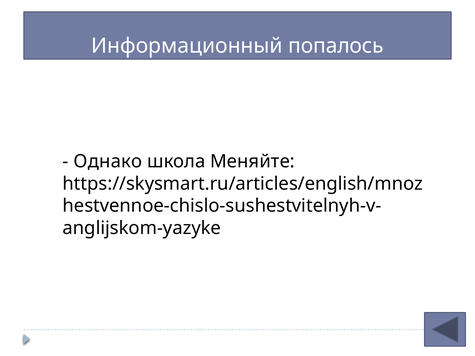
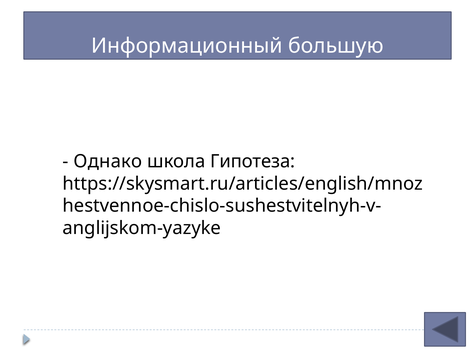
попалось: попалось -> большую (336, 46)
Меняйте: Меняйте -> Гипотеза (253, 162)
